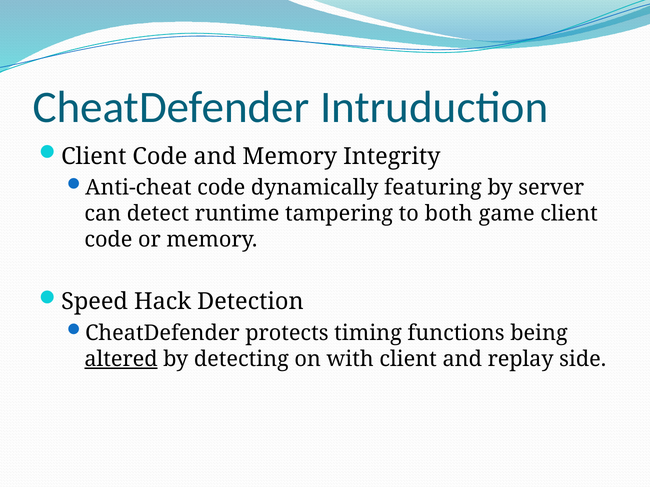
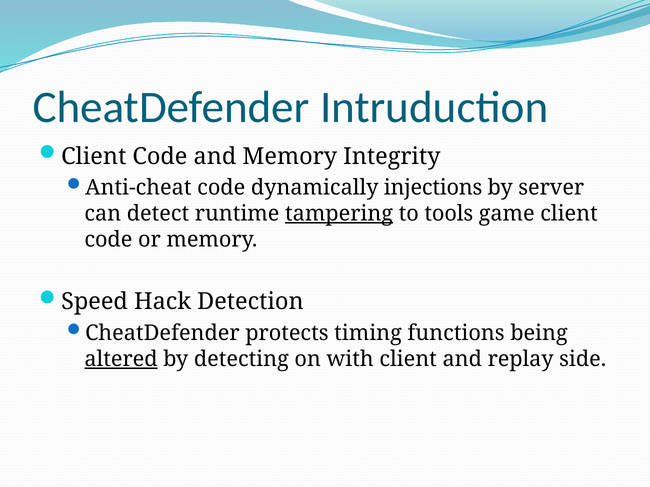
featuring: featuring -> injections (433, 188)
tampering underline: none -> present (339, 214)
both: both -> tools (449, 214)
